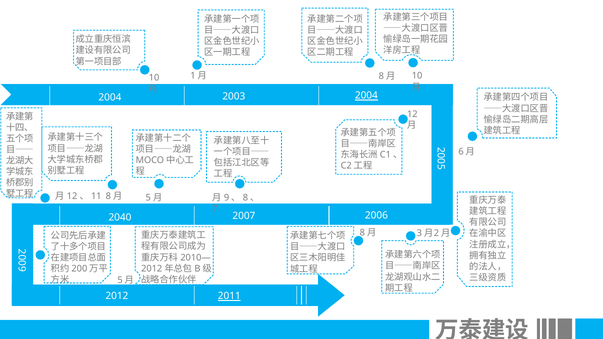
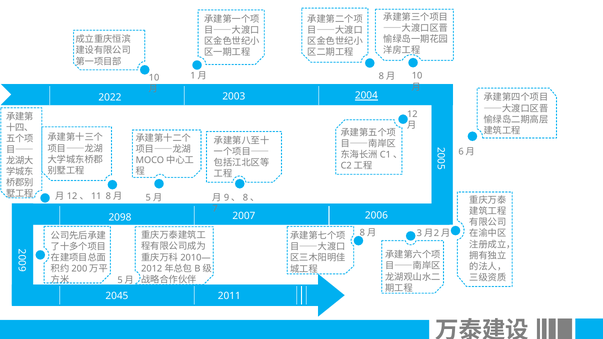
2004: 2004 -> 2022 (110, 98)
2040: 2040 -> 2098 (120, 217)
2012: 2012 -> 2045 (117, 296)
2011 underline: present -> none (229, 296)
